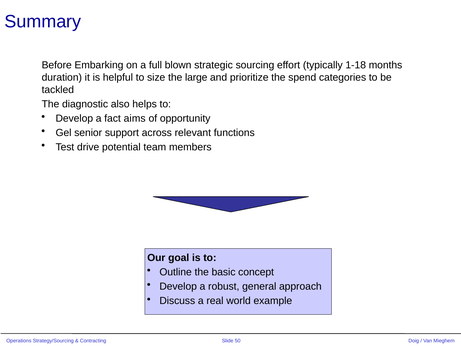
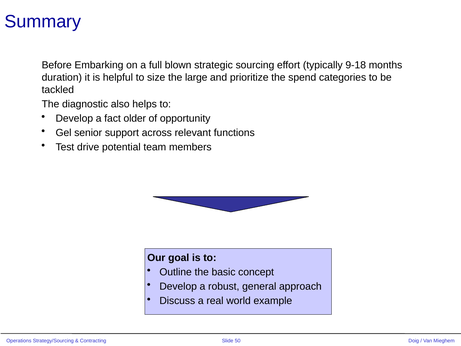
1-18: 1-18 -> 9-18 (356, 65)
aims: aims -> older (135, 118)
